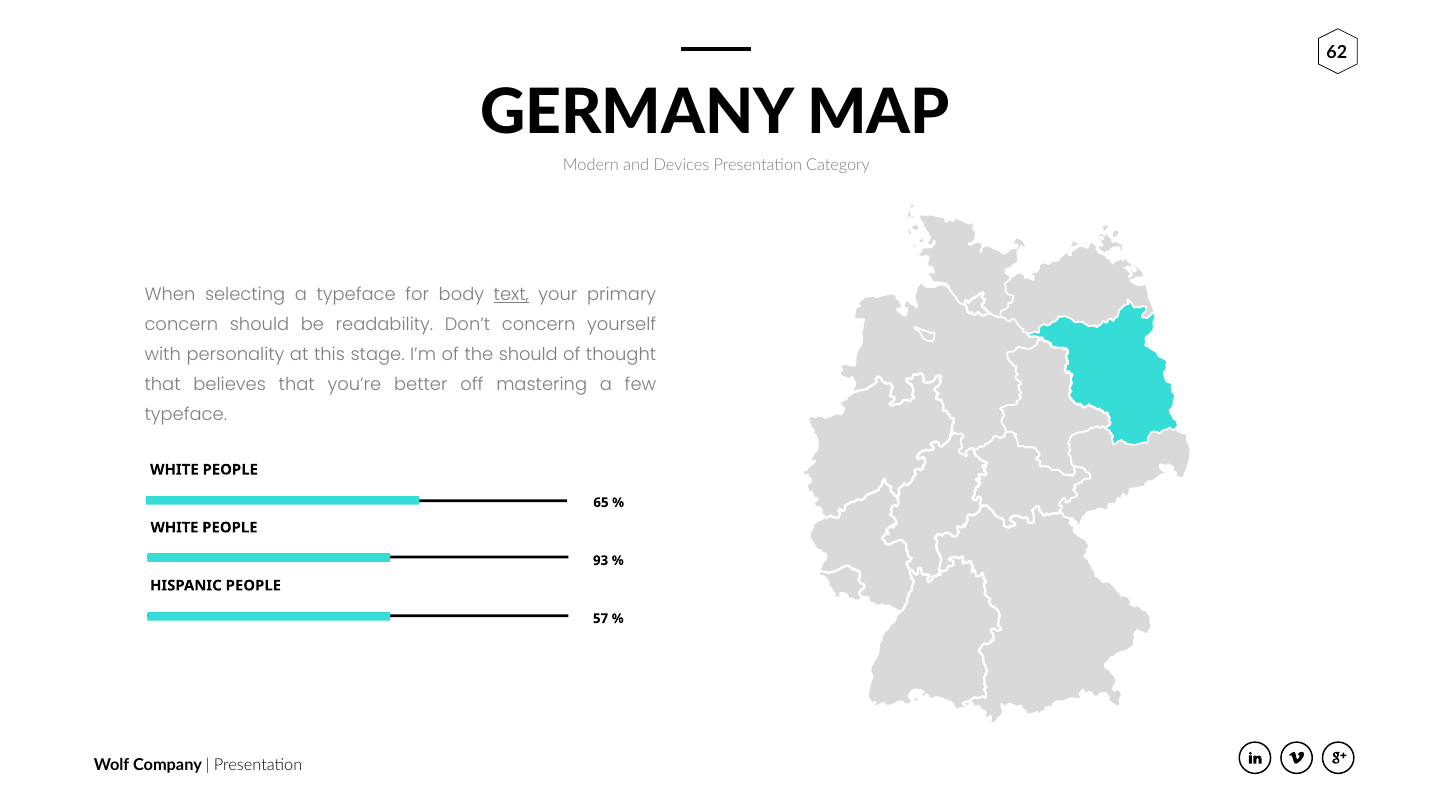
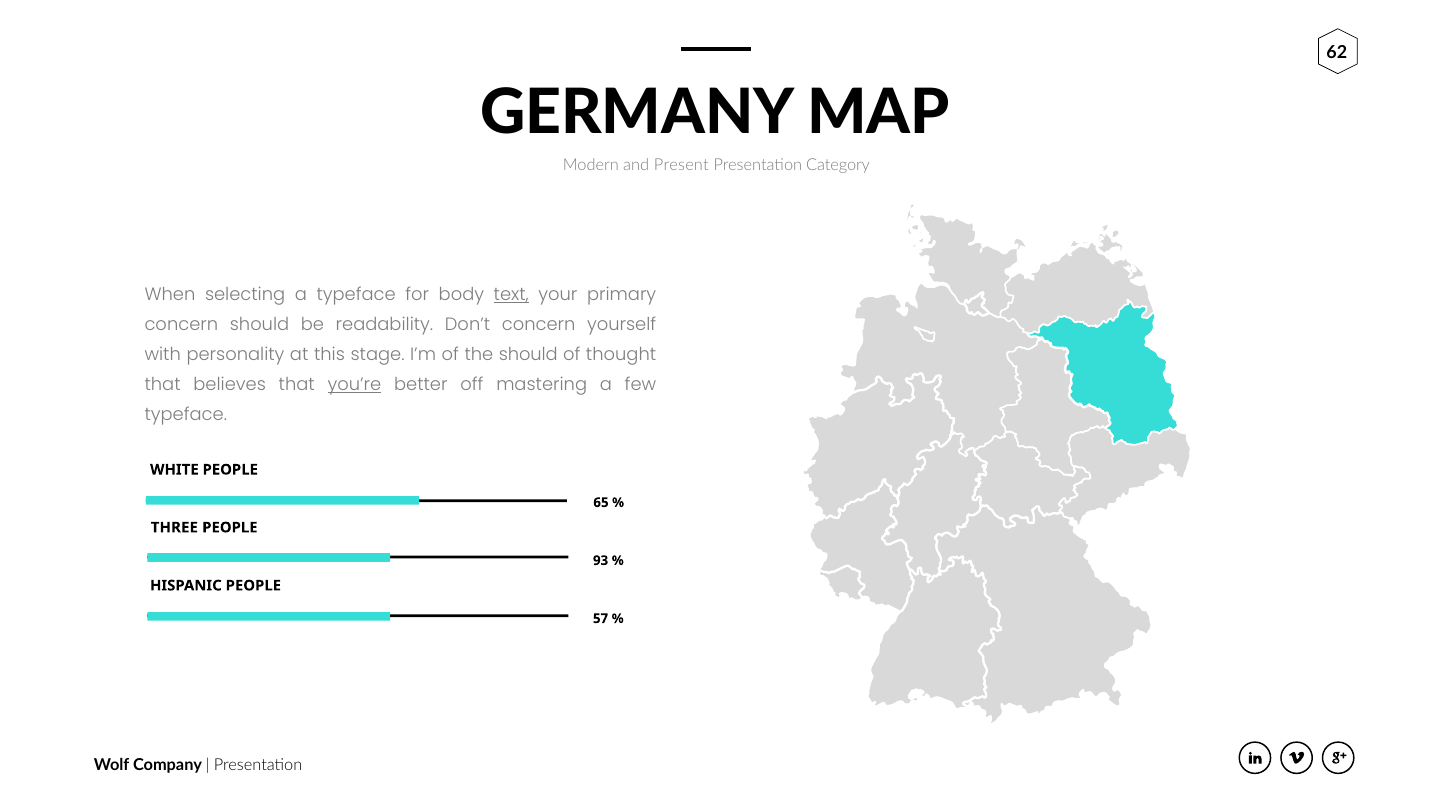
Devices: Devices -> Present (681, 165)
you’re underline: none -> present (354, 385)
WHITE: WHITE -> THREE (174, 528)
